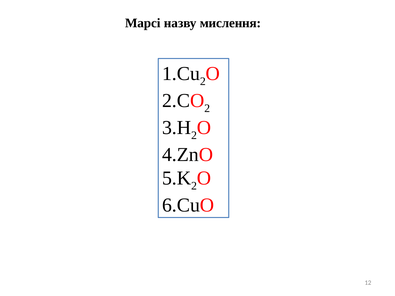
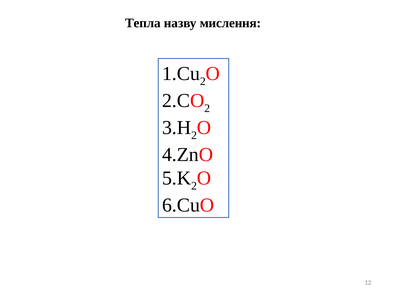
Марсі: Марсі -> Тепла (143, 23)
